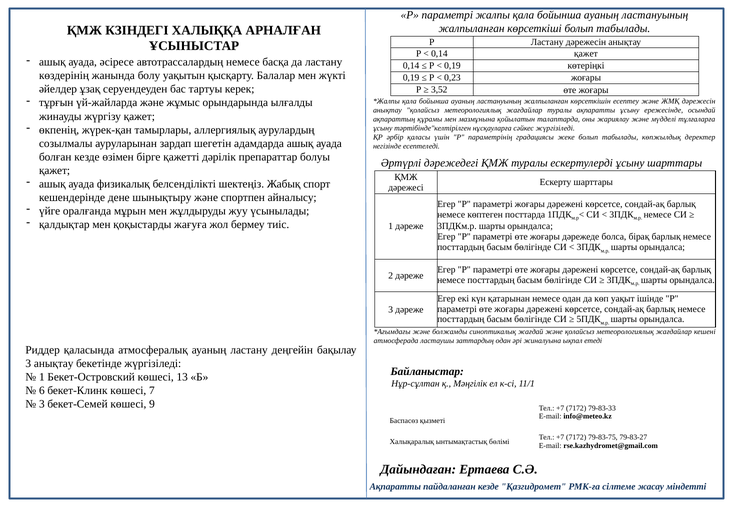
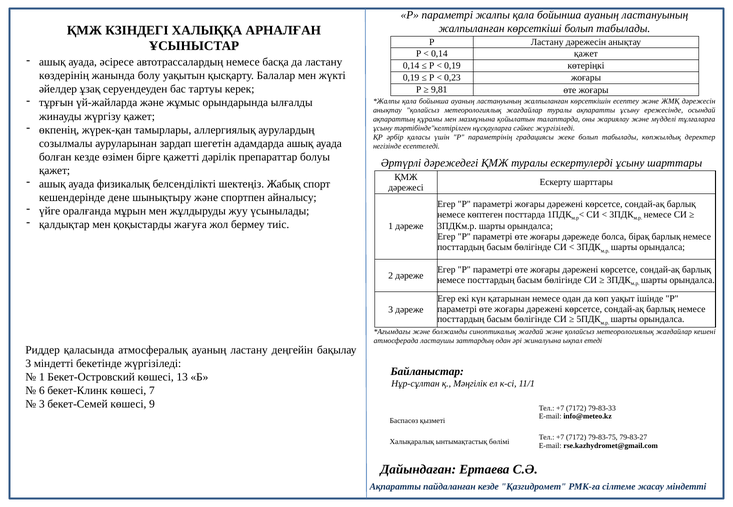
3,52: 3,52 -> 9,81 (439, 90)
3 анықтау: анықтау -> міндетті (54, 364)
